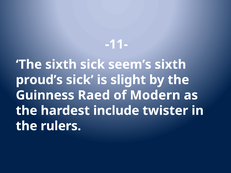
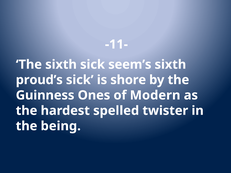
slight: slight -> shore (128, 80)
Raed: Raed -> Ones (94, 95)
include: include -> spelled (116, 111)
rulers: rulers -> being (61, 126)
